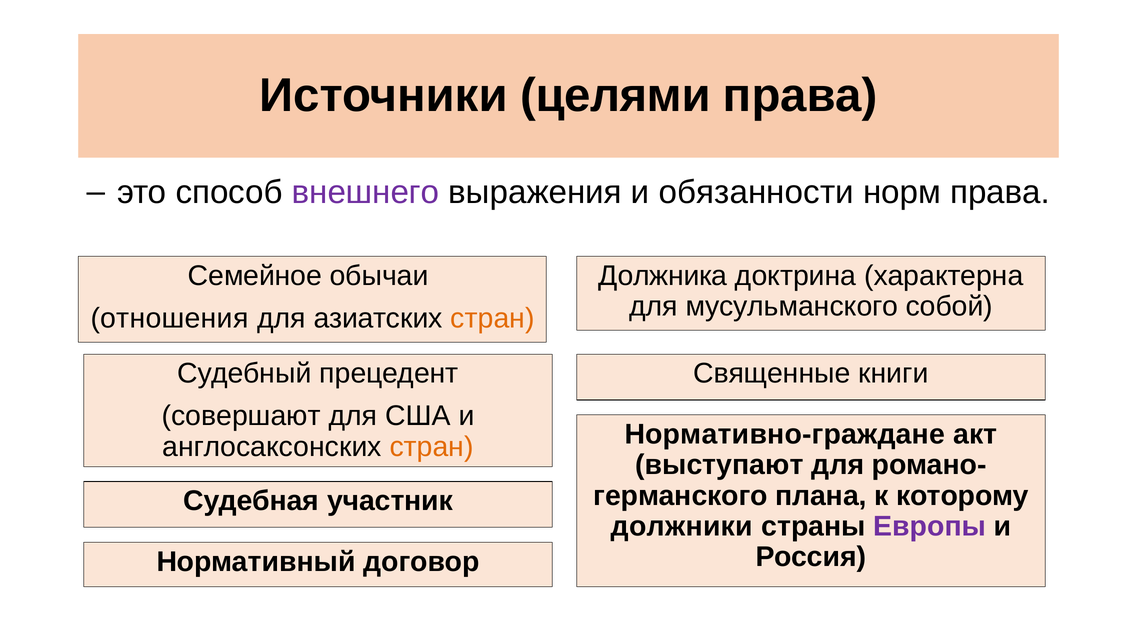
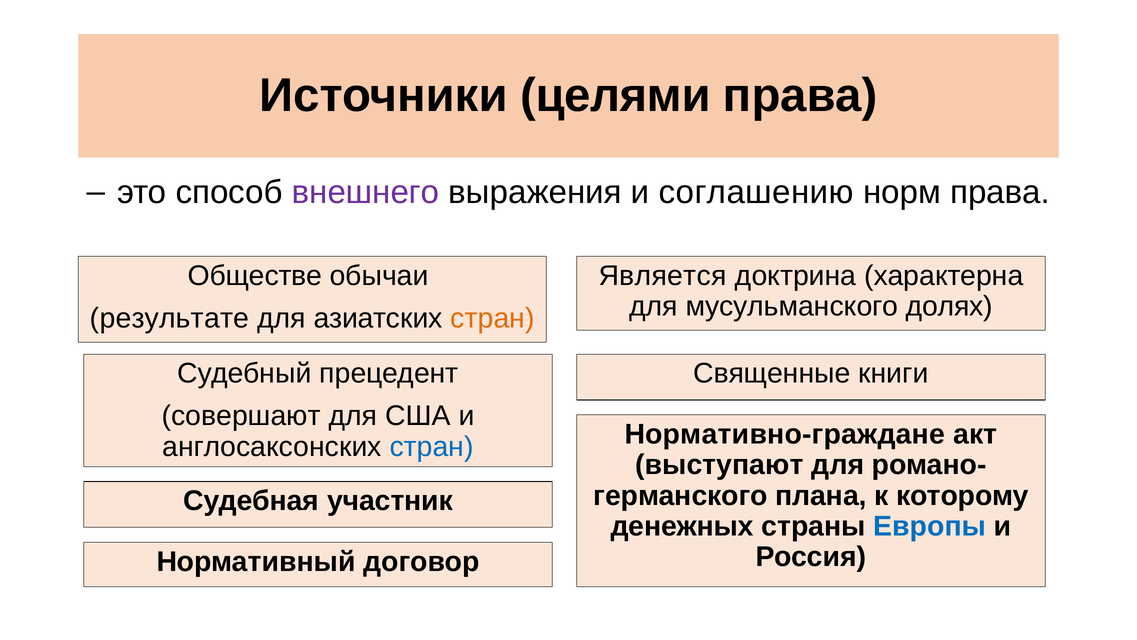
обязанности: обязанности -> соглашению (756, 192)
Семейное: Семейное -> Обществе (255, 276)
Должника: Должника -> Является (663, 276)
собой: собой -> долях (949, 306)
отношения: отношения -> результате (170, 318)
стран colour: orange -> blue (432, 446)
должники: должники -> денежных (682, 526)
Европы colour: purple -> blue (930, 526)
